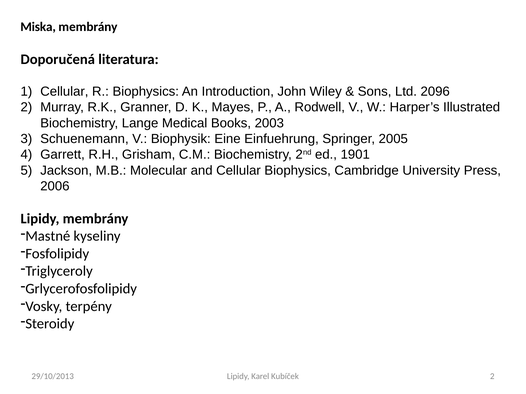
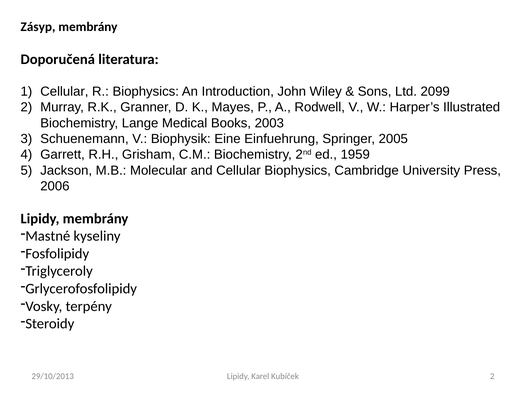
Miska: Miska -> Zásyp (38, 27)
2096: 2096 -> 2099 (435, 92)
1901: 1901 -> 1959 (355, 155)
